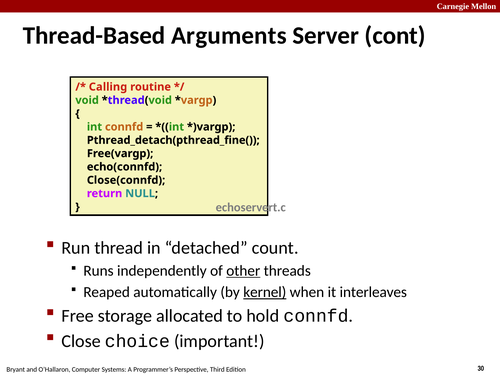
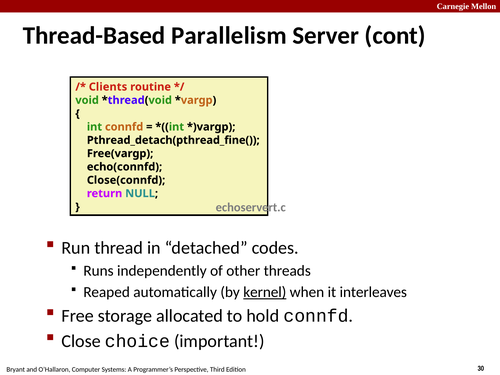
Arguments: Arguments -> Parallelism (229, 36)
Calling: Calling -> Clients (108, 87)
count: count -> codes (275, 248)
other underline: present -> none (243, 271)
